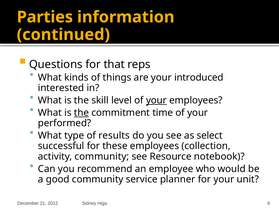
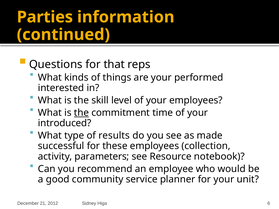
introduced: introduced -> performed (199, 78)
your underline: present -> none (156, 100)
performed: performed -> introduced (65, 123)
select: select -> made (210, 136)
activity community: community -> parameters (102, 157)
